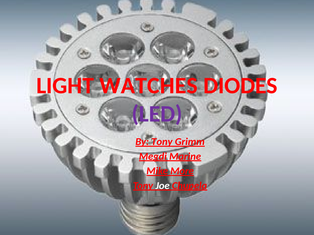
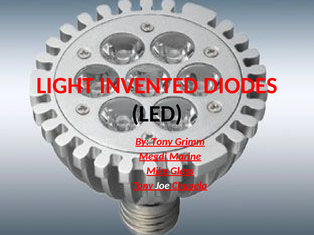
WATCHES: WATCHES -> INVENTED (149, 86)
LED colour: purple -> black (157, 114)
More: More -> Glass (182, 171)
